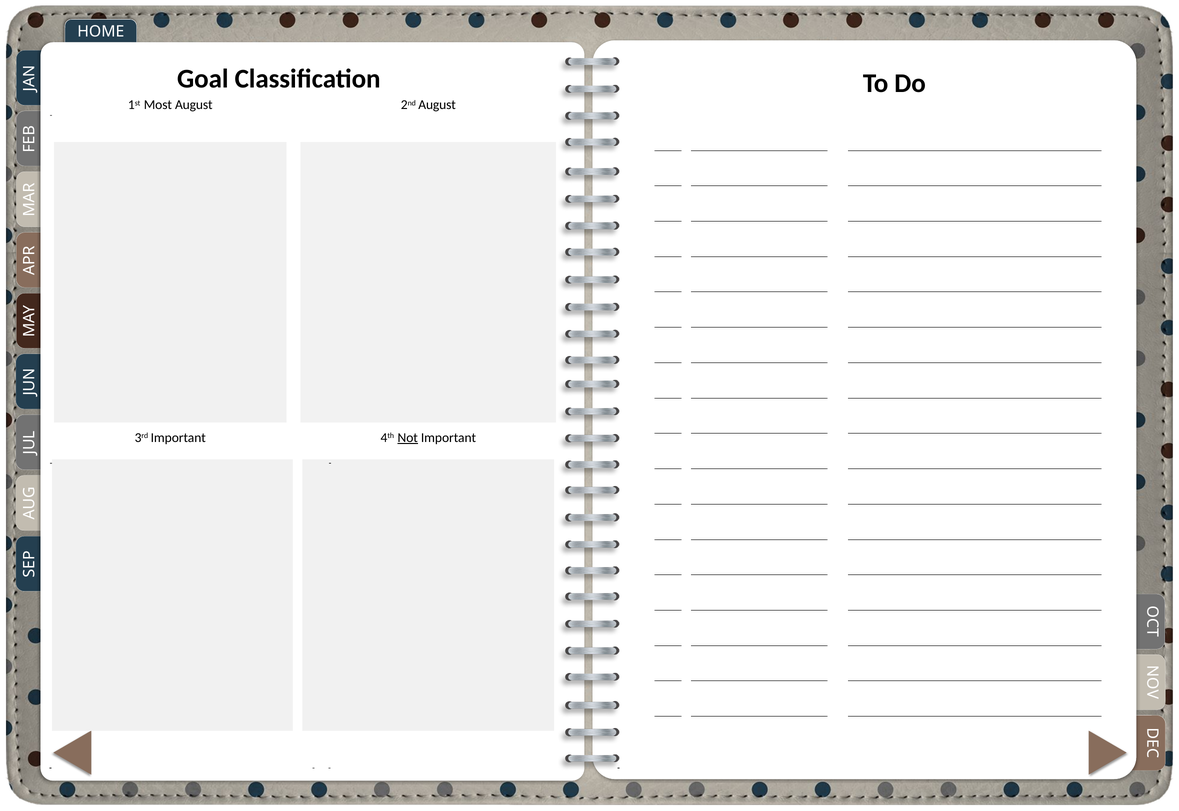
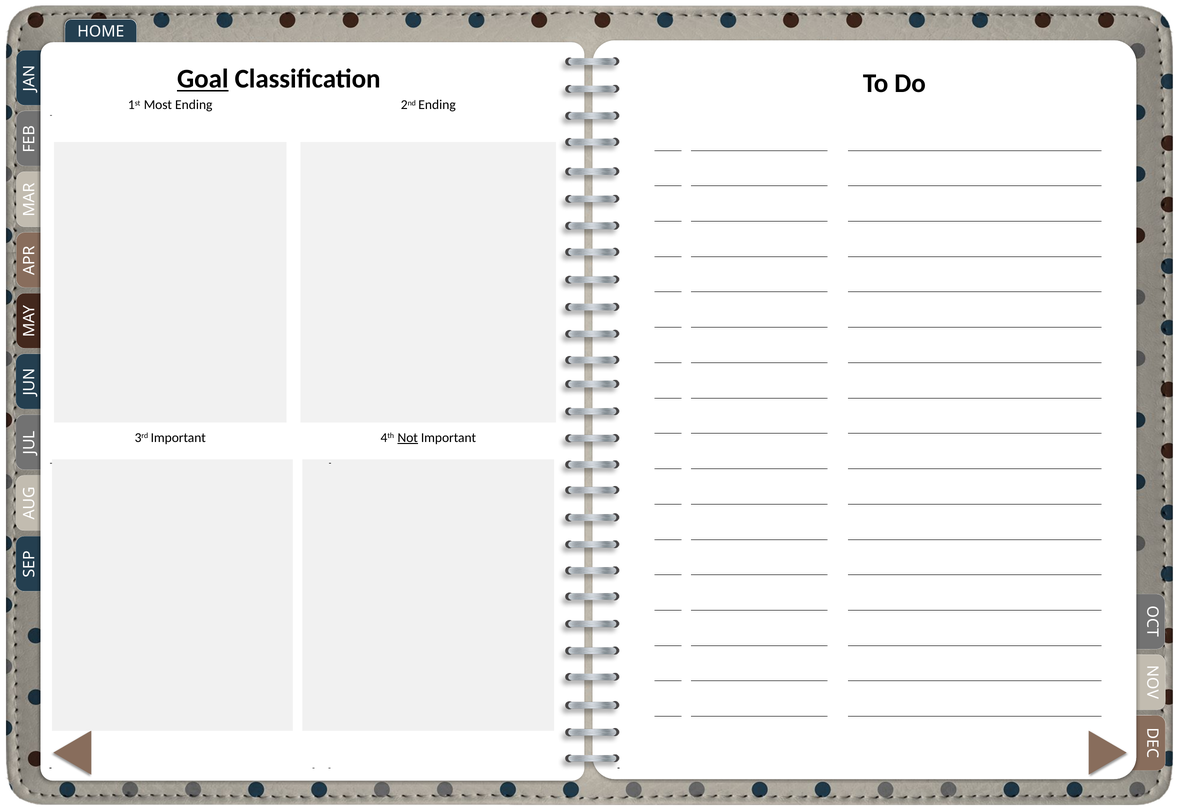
Goal underline: none -> present (203, 79)
Most August: August -> Ending (194, 105)
2nd August: August -> Ending (437, 105)
